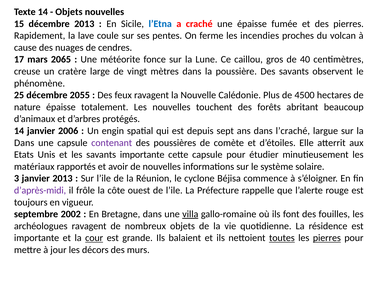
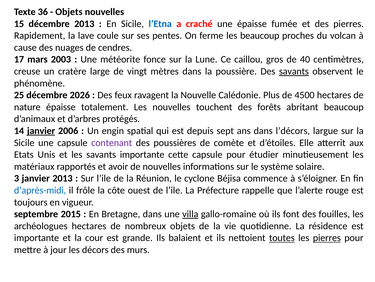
Texte 14: 14 -> 36 (43, 12)
les incendies: incendies -> beaucoup (260, 36)
2065: 2065 -> 2003 (61, 59)
savants underline: none -> present (294, 71)
2055: 2055 -> 2026 (80, 95)
janvier underline: none -> present (41, 130)
l’craché: l’craché -> l’décors (293, 130)
Dans: Dans -> Sicile (24, 142)
d’après-midi colour: purple -> blue (40, 190)
2002: 2002 -> 2015 (71, 214)
archéologues ravagent: ravagent -> hectares (89, 225)
cour underline: present -> none (94, 237)
